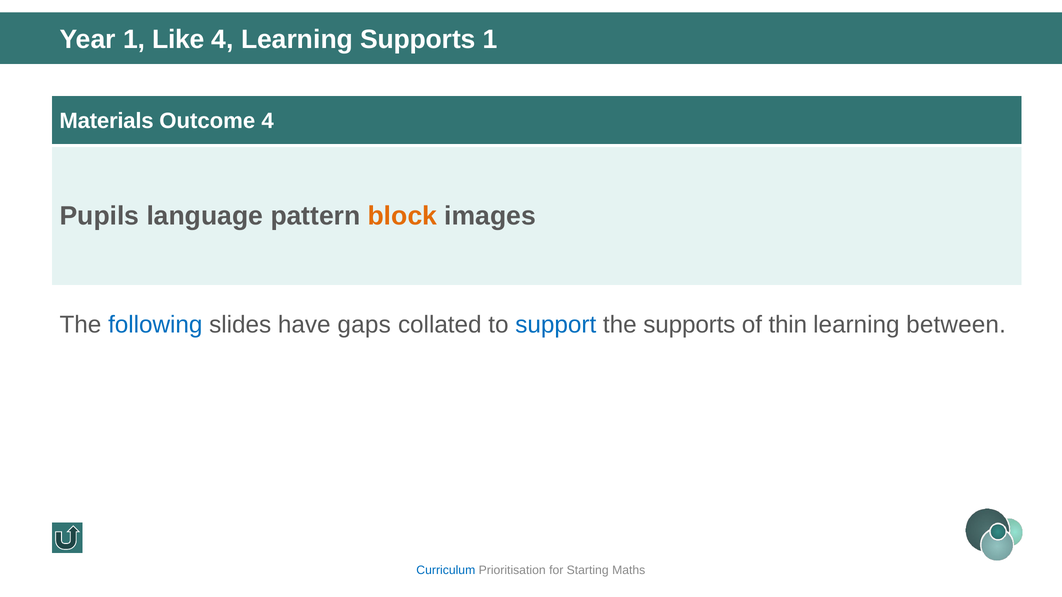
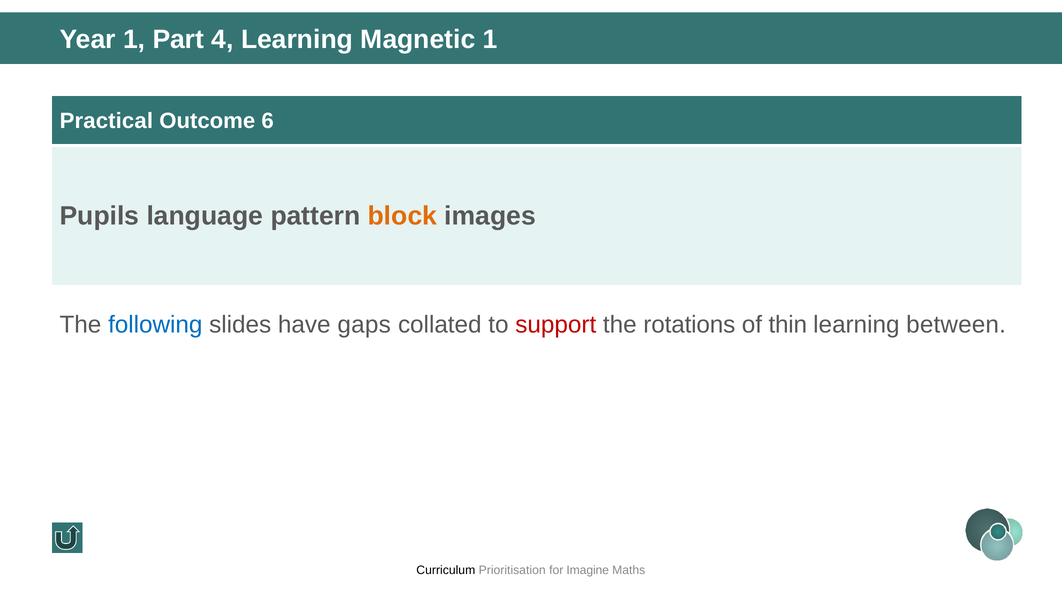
Like: Like -> Part (178, 40)
Learning Supports: Supports -> Magnetic (418, 40)
Materials: Materials -> Practical (106, 121)
Outcome 4: 4 -> 6 (268, 121)
support colour: blue -> red (556, 325)
the supports: supports -> rotations (689, 325)
Curriculum colour: blue -> black (446, 570)
Starting: Starting -> Imagine (588, 570)
